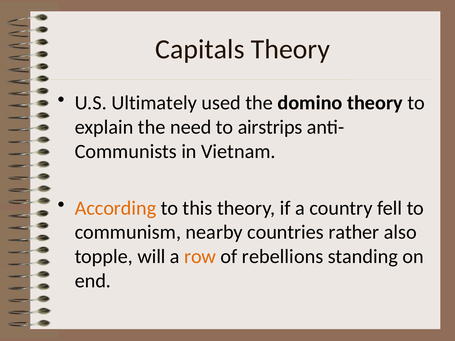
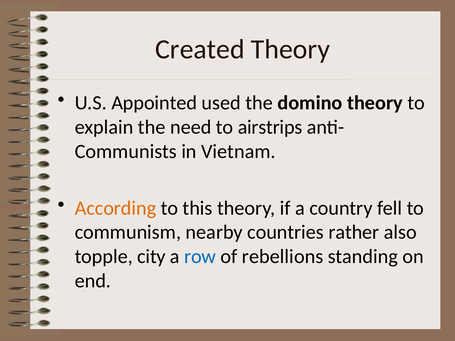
Capitals: Capitals -> Created (200, 49)
Ultimately: Ultimately -> Appointed (154, 103)
will: will -> city (152, 257)
row colour: orange -> blue (200, 257)
